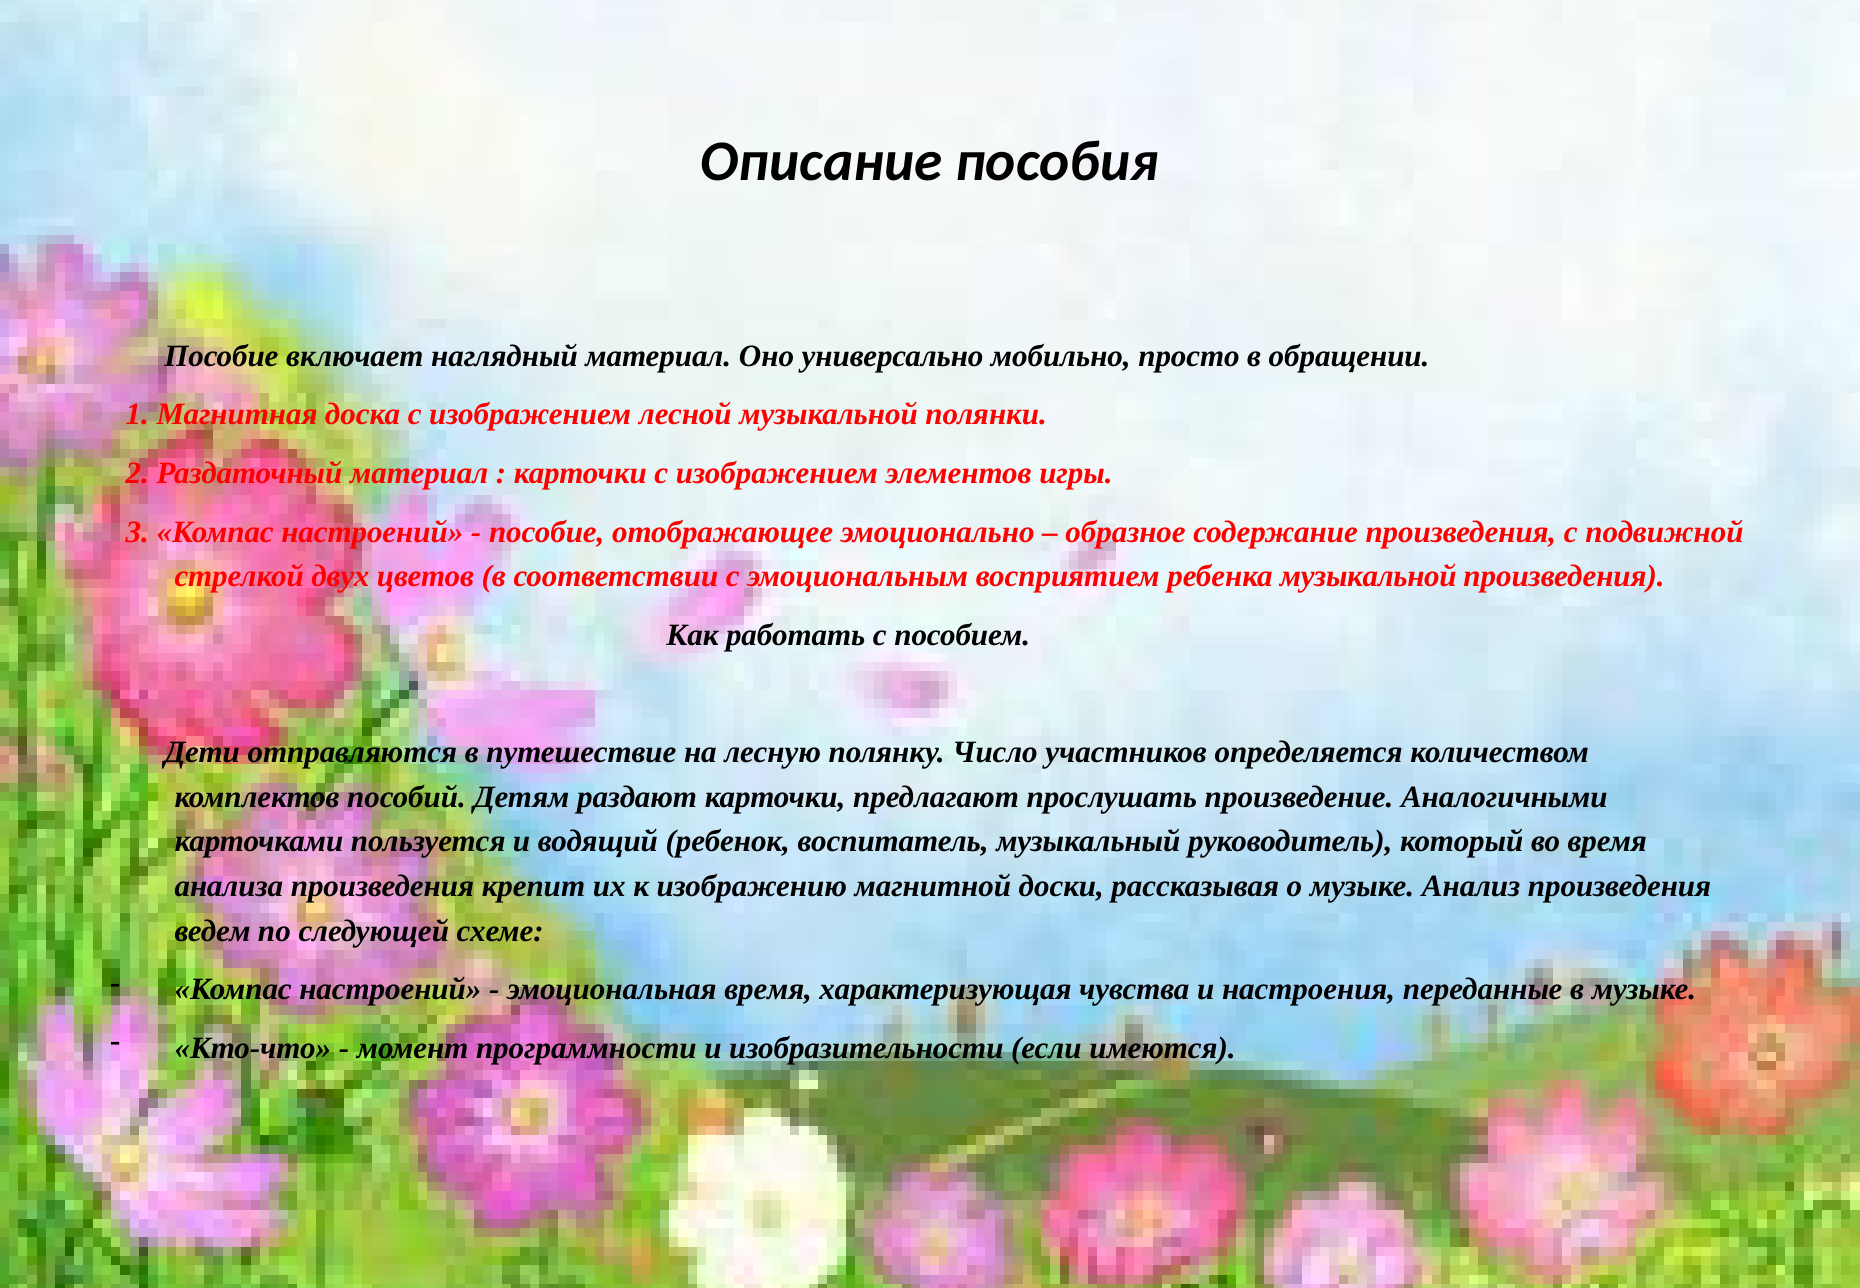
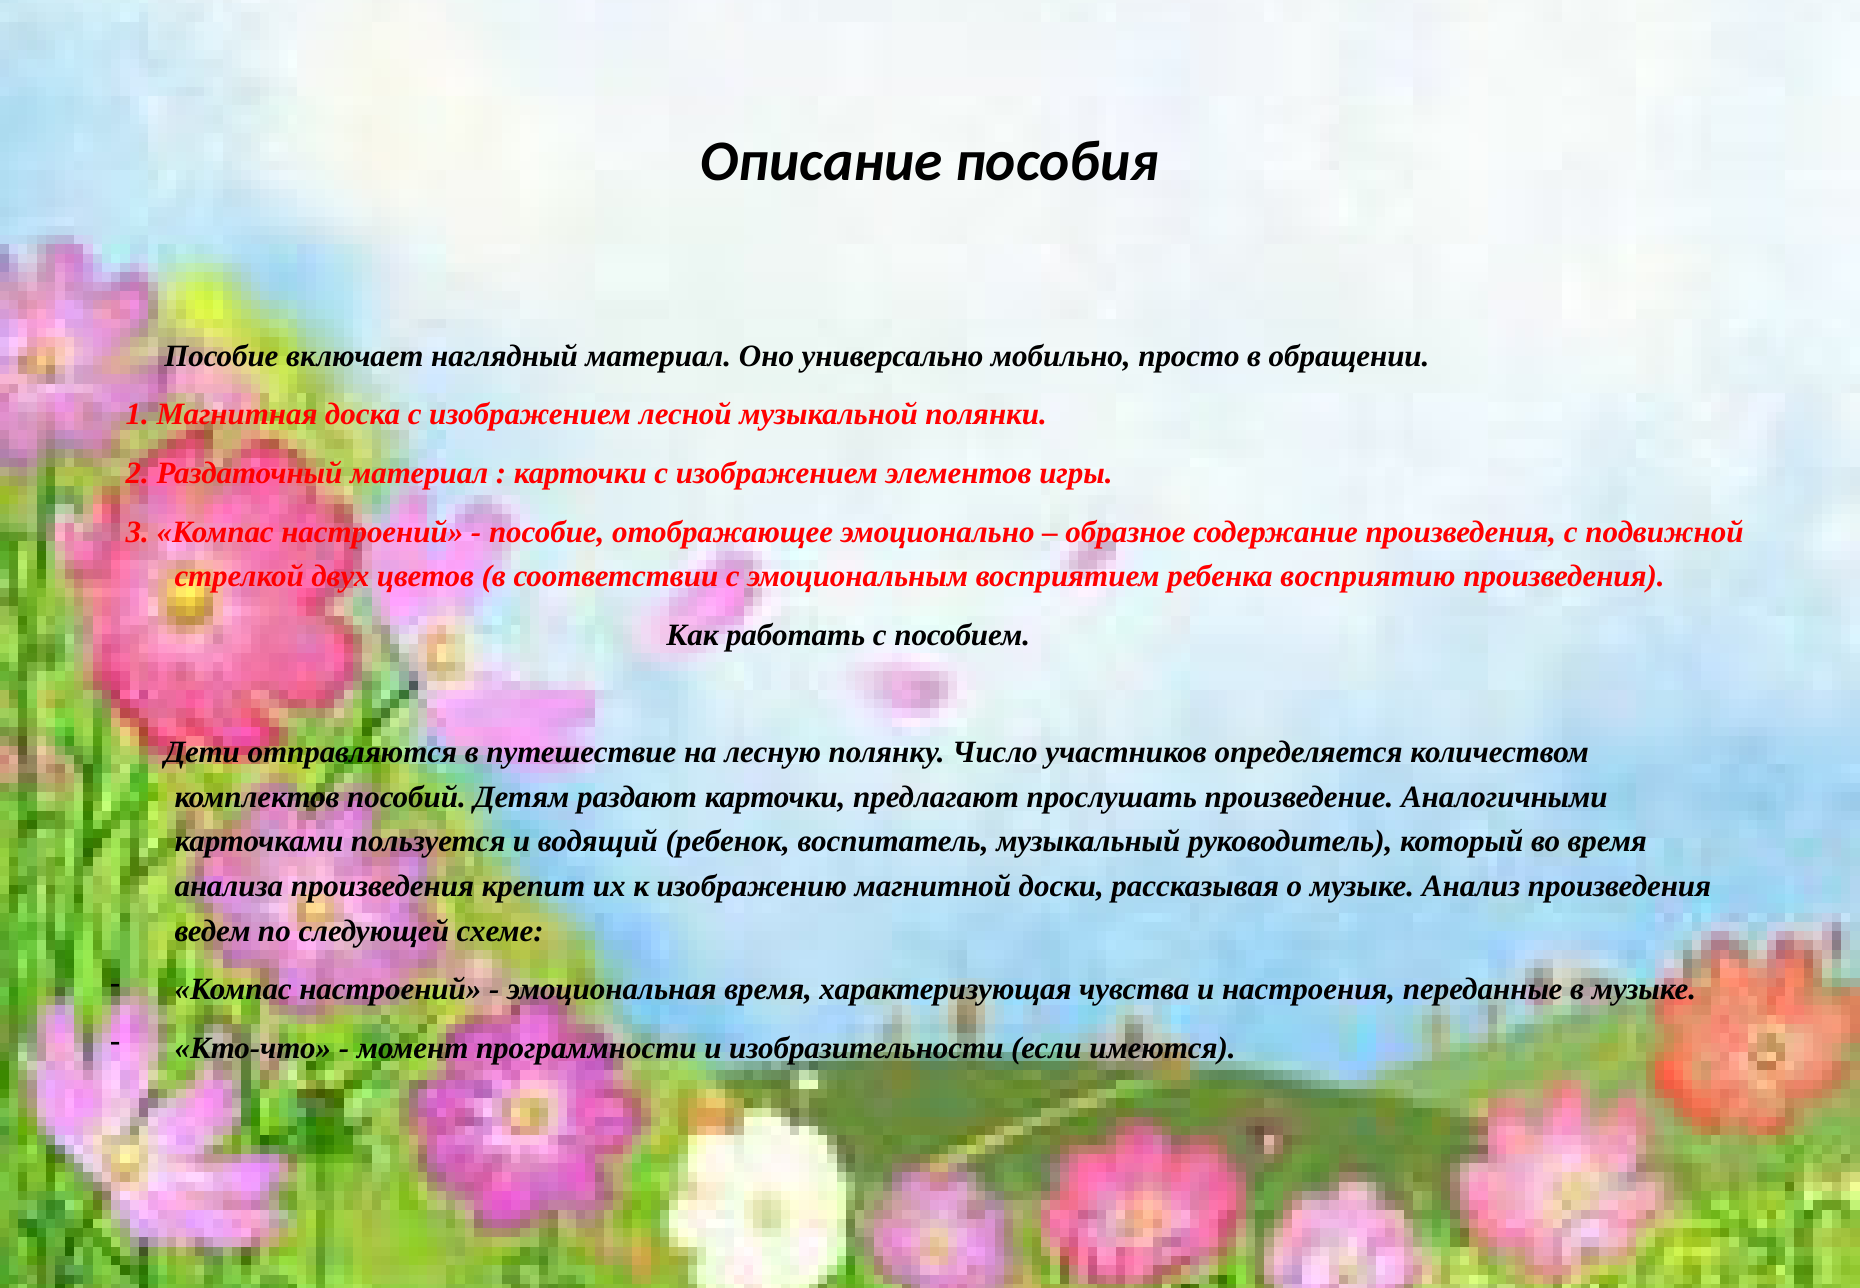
ребенка музыкальной: музыкальной -> восприятию (1368, 576)
